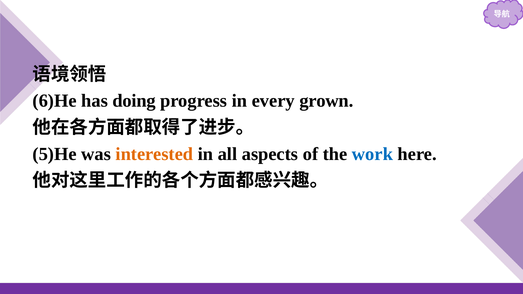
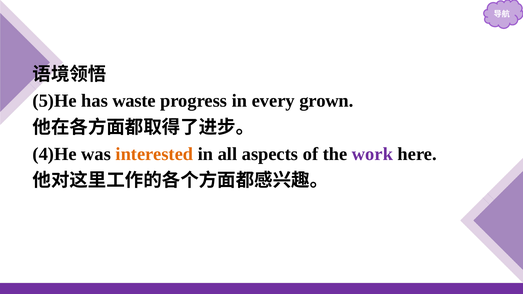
6)He: 6)He -> 5)He (55, 101)
doing: doing -> waste (134, 101)
5)He: 5)He -> 4)He (55, 154)
work colour: blue -> purple (372, 154)
